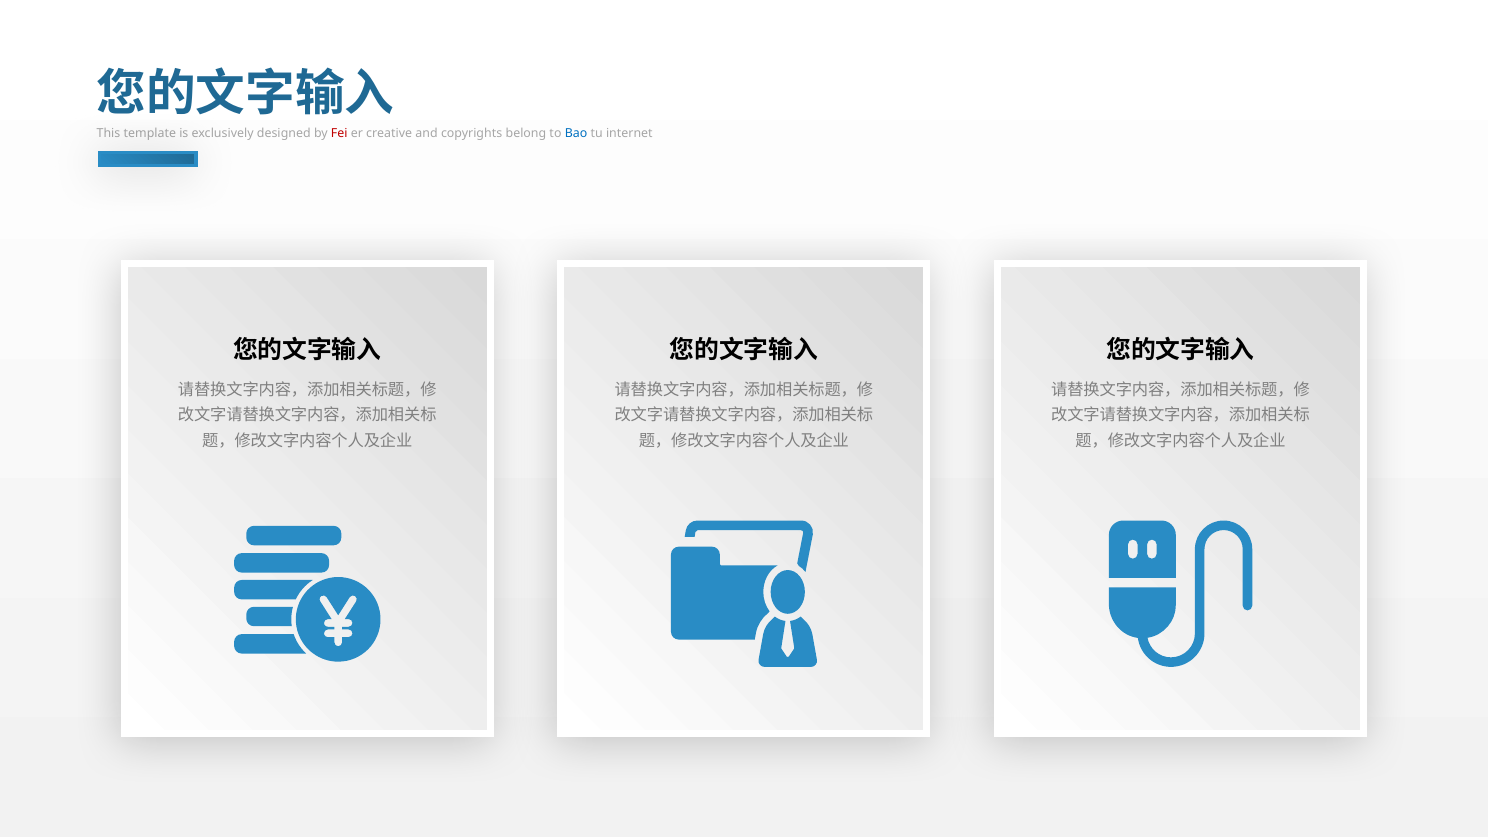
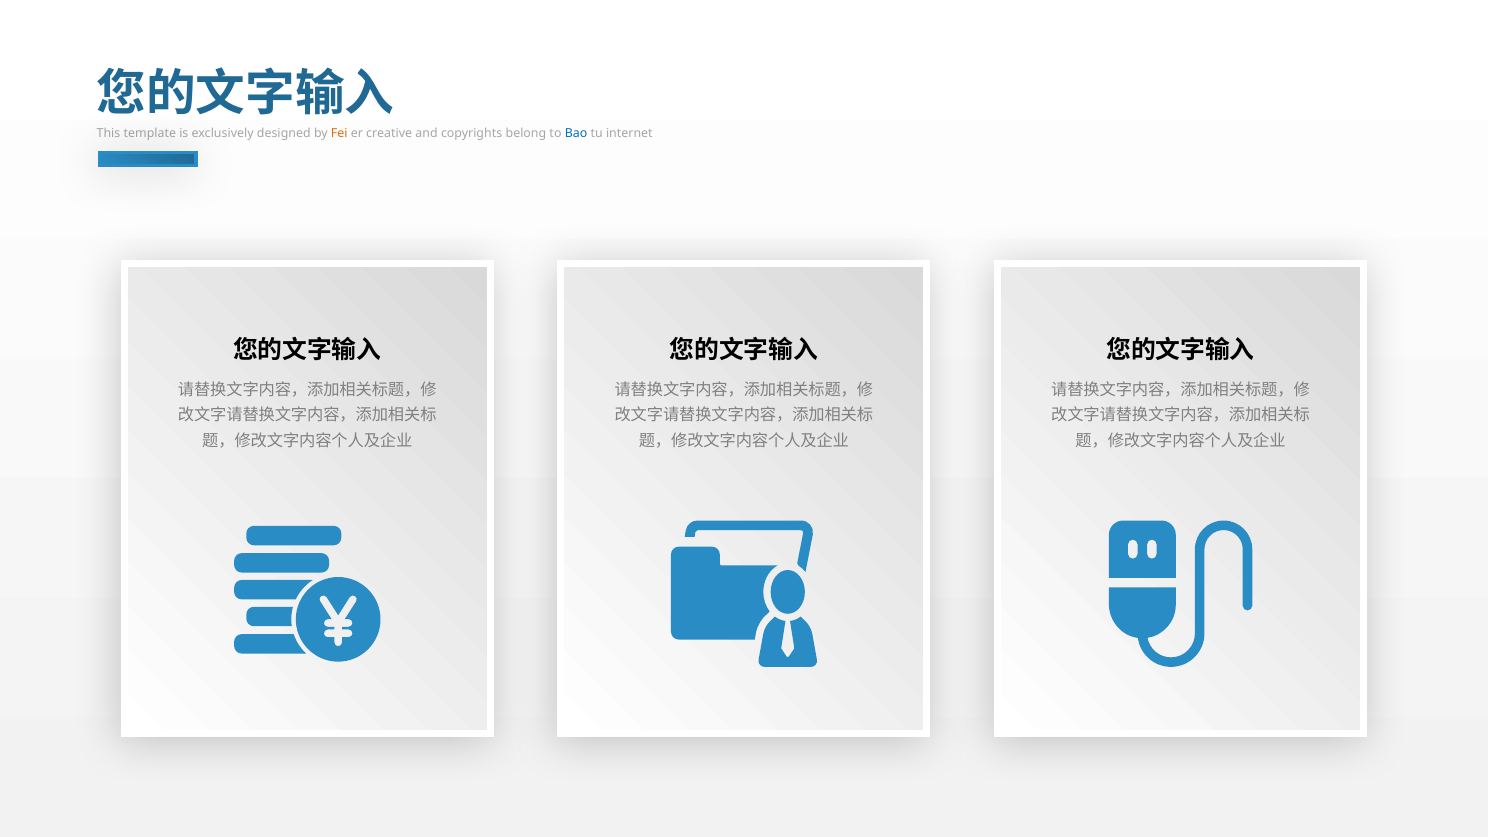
Fei colour: red -> orange (339, 133)
